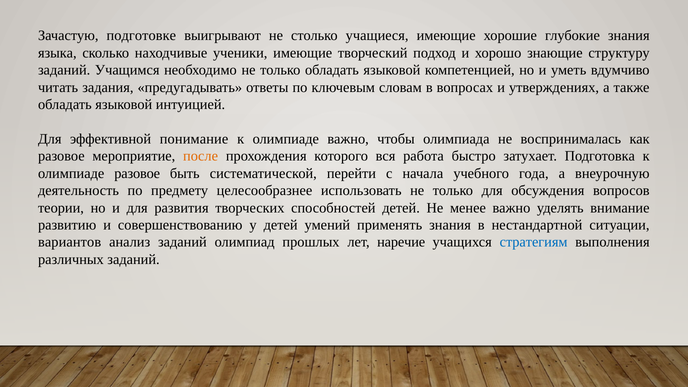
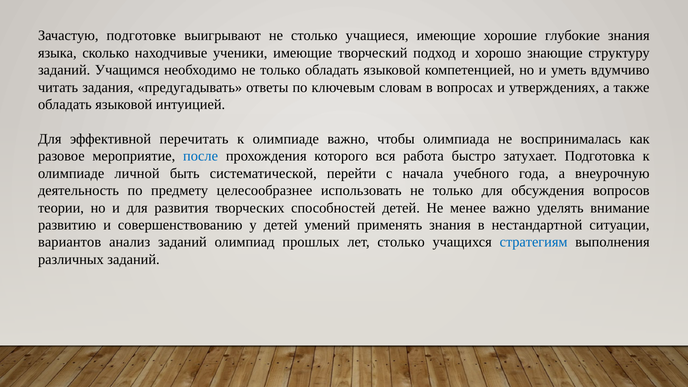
понимание: понимание -> перечитать (194, 139)
после colour: orange -> blue (201, 156)
олимпиаде разовое: разовое -> личной (137, 173)
лет наречие: наречие -> столько (401, 242)
